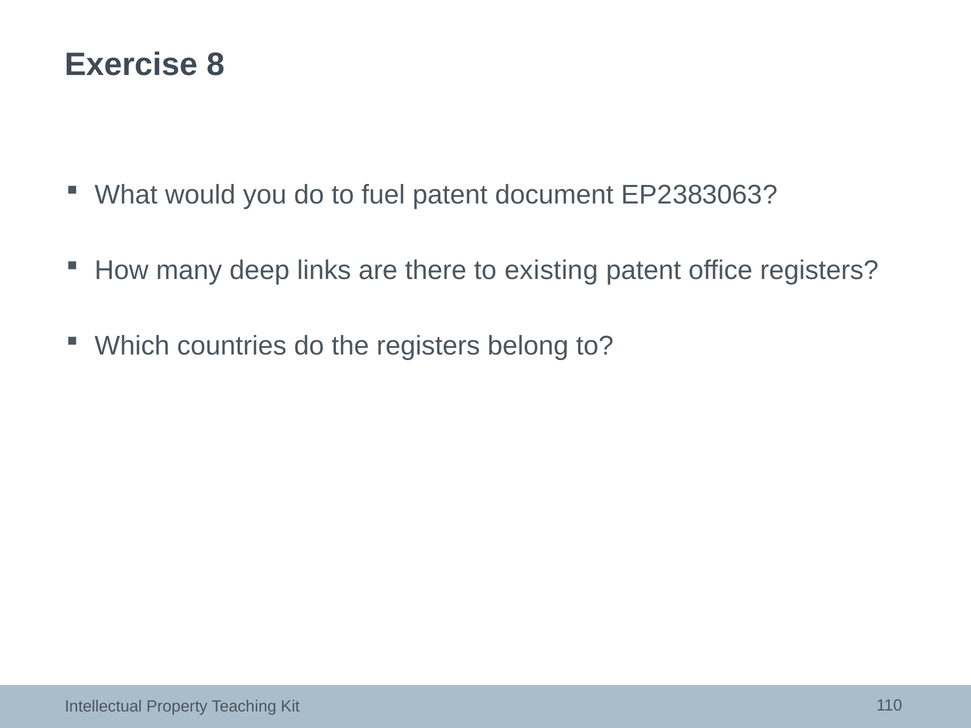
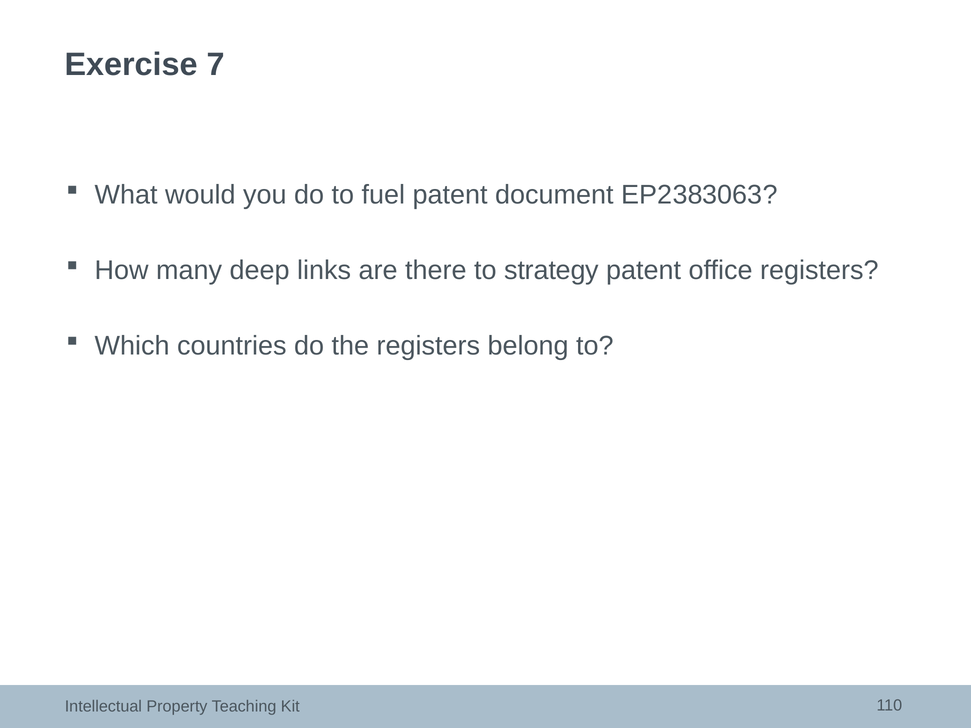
8: 8 -> 7 (216, 65)
existing: existing -> strategy (552, 271)
